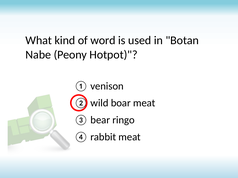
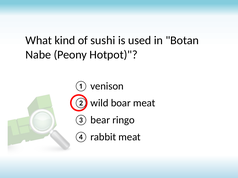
word: word -> sushi (103, 41)
